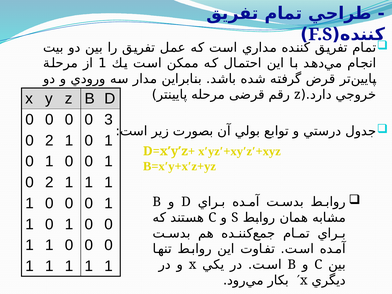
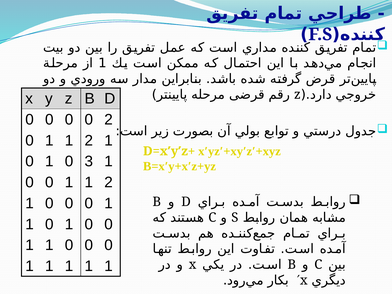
0 3: 3 -> 2 (109, 120)
2: 2 -> 1 (49, 141)
0: 0 -> 2 (89, 141)
0: 0 -> 3 (89, 161)
2: 2 -> 0 (49, 182)
1: 1 -> 2 (109, 182)
